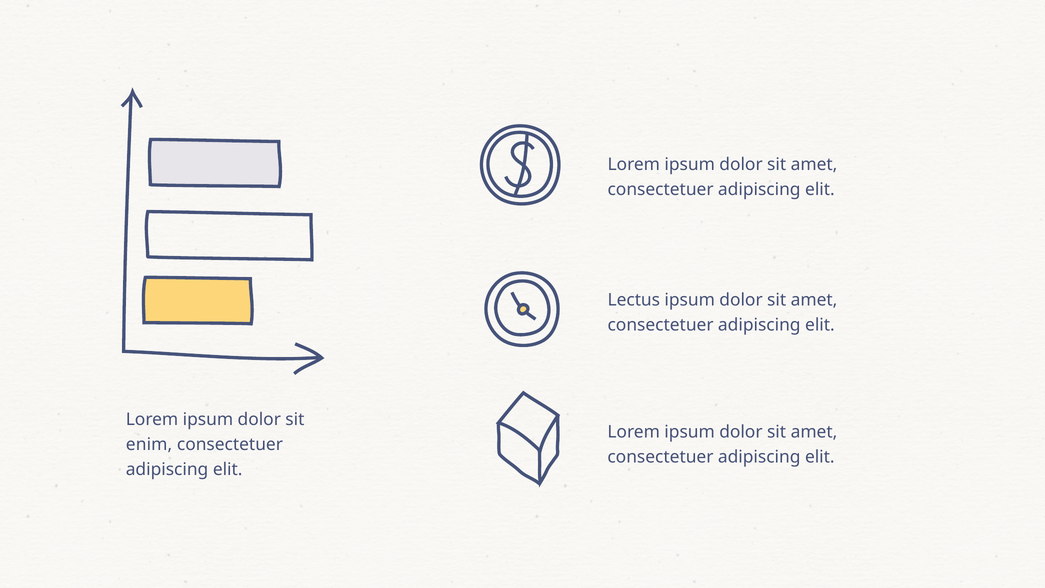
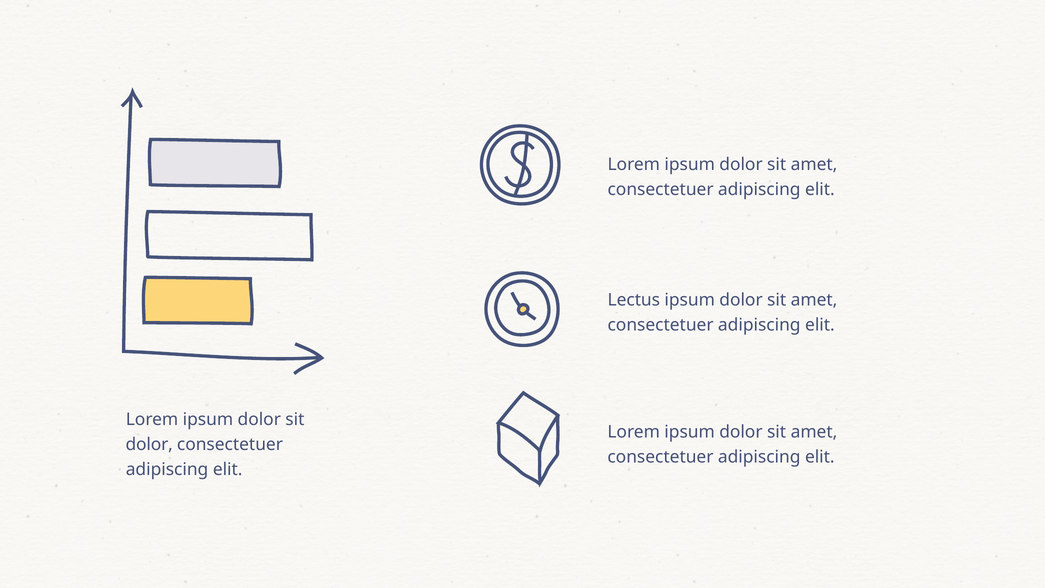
enim: enim -> dolor (149, 445)
